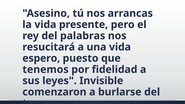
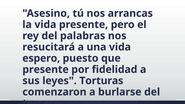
tenemos: tenemos -> presente (46, 70)
Invisible: Invisible -> Torturas (101, 81)
